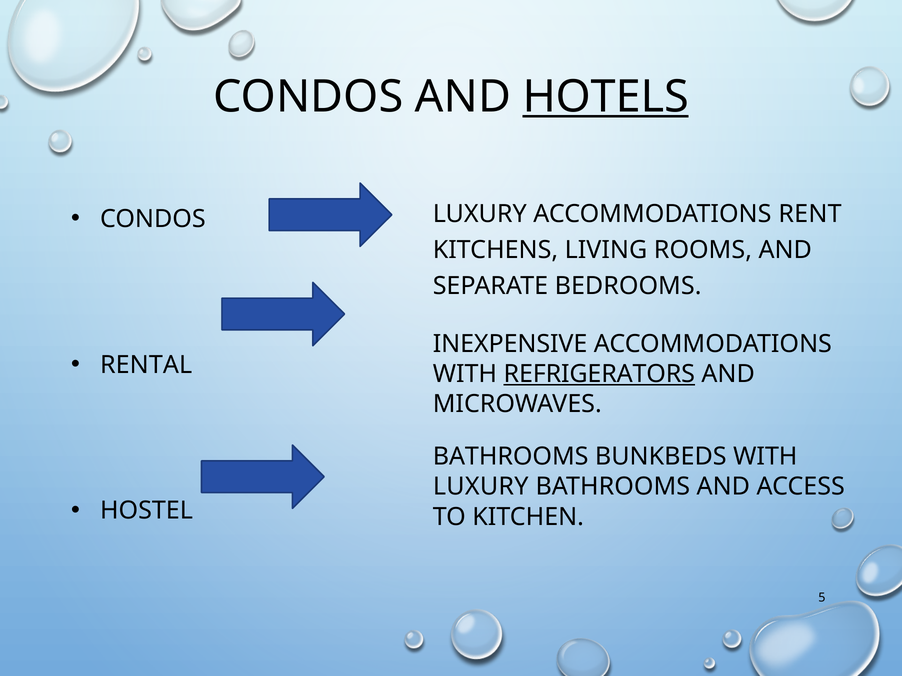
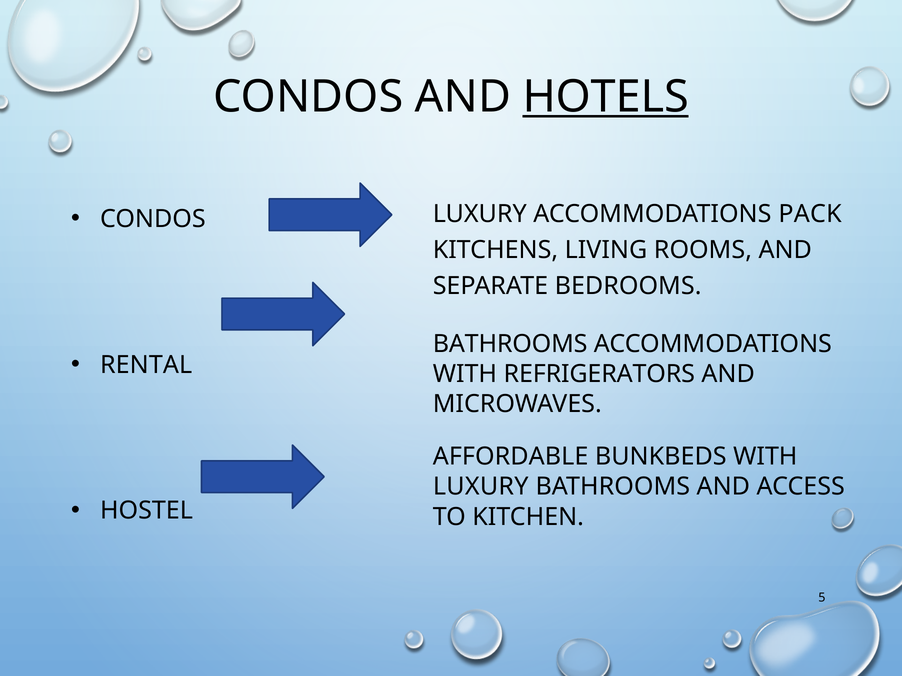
RENT: RENT -> PACK (810, 214)
INEXPENSIVE: INEXPENSIVE -> BATHROOMS (510, 344)
REFRIGERATORS underline: present -> none (599, 374)
BATHROOMS: BATHROOMS -> AFFORDABLE (511, 457)
